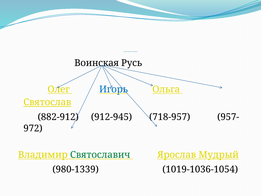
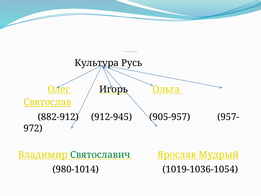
Воинская: Воинская -> Культура (97, 63)
Игорь colour: blue -> black (114, 89)
718-957: 718-957 -> 905-957 (170, 117)
980-1339: 980-1339 -> 980-1014 (76, 169)
